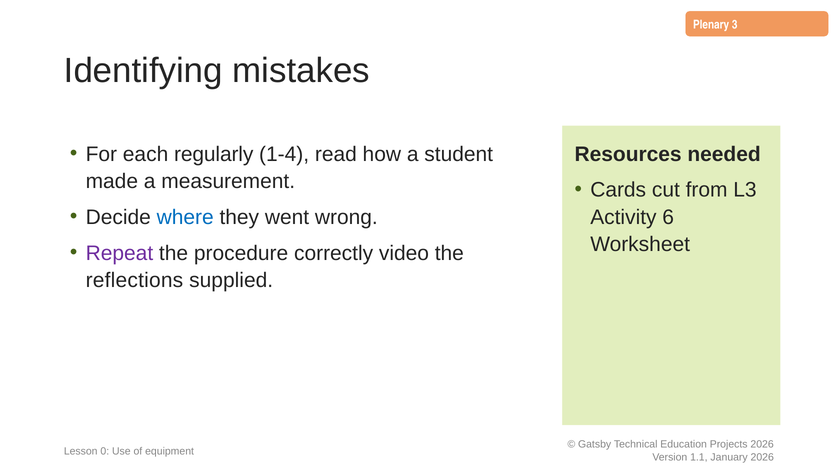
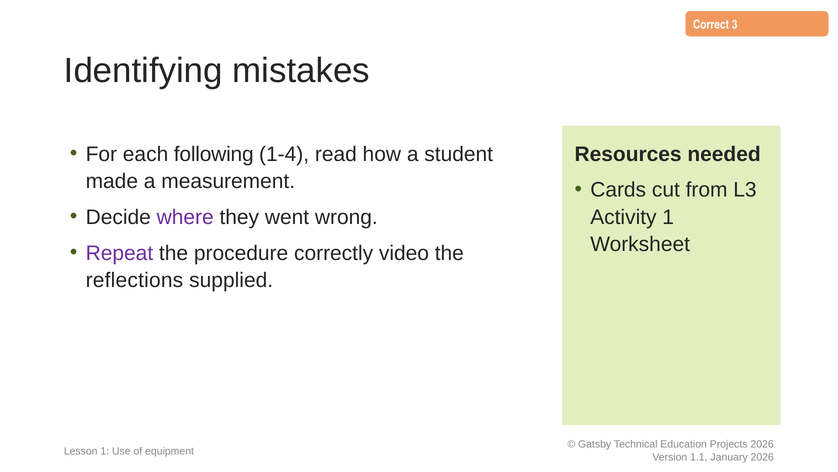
Plenary: Plenary -> Correct (711, 25)
regularly: regularly -> following (214, 154)
where colour: blue -> purple (185, 217)
Activity 6: 6 -> 1 (668, 217)
Lesson 0: 0 -> 1 (105, 451)
